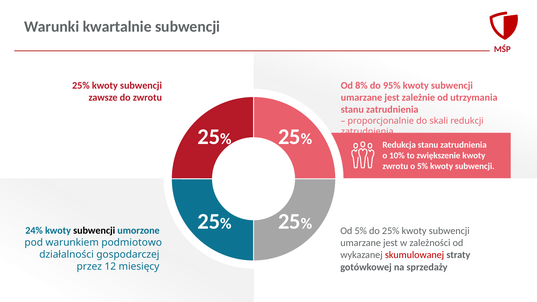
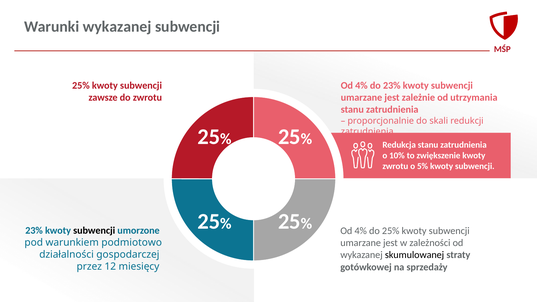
Warunki kwartalnie: kwartalnie -> wykazanej (117, 27)
8%: 8% -> 4% (361, 85)
do 95%: 95% -> 23% (392, 85)
24%: 24% -> 23% (34, 230)
5%: 5% -> 4% (361, 231)
skumulowanej colour: red -> black (415, 255)
